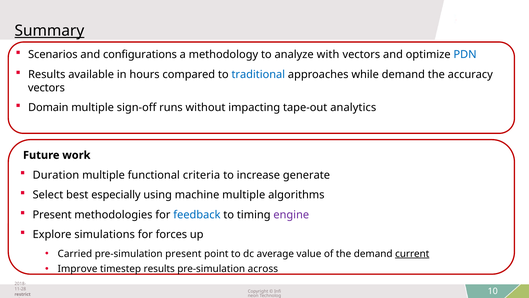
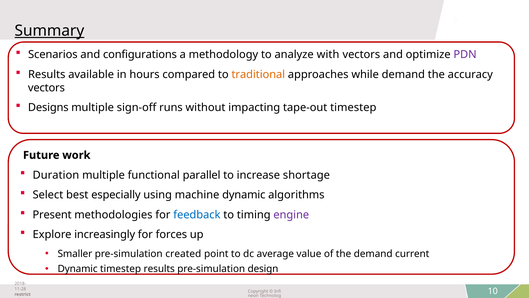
PDN colour: blue -> purple (465, 55)
traditional colour: blue -> orange (258, 74)
Domain: Domain -> Designs (48, 108)
tape-out analytics: analytics -> timestep (353, 108)
criteria: criteria -> parallel (202, 175)
generate: generate -> shortage (306, 175)
machine multiple: multiple -> dynamic (244, 195)
simulations: simulations -> increasingly (105, 234)
Carried: Carried -> Smaller (75, 253)
pre-simulation present: present -> created (183, 253)
current underline: present -> none (412, 253)
Improve: Improve -> Dynamic (78, 269)
across: across -> design (263, 269)
